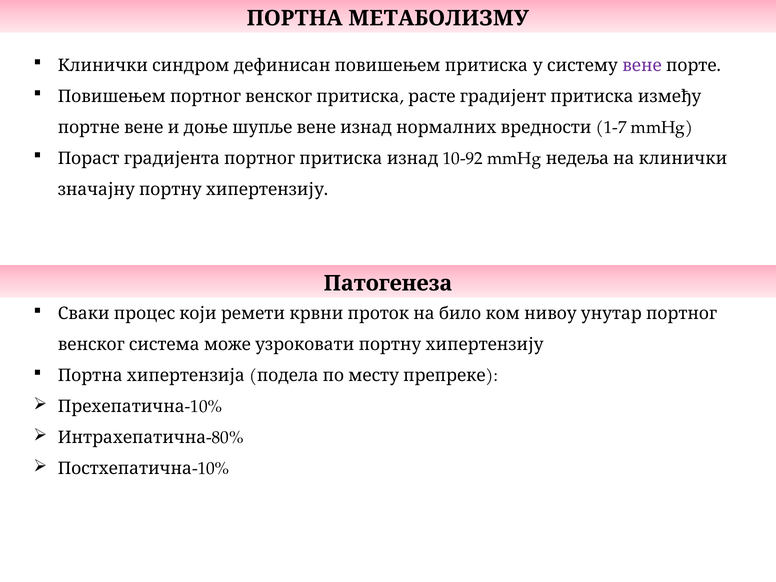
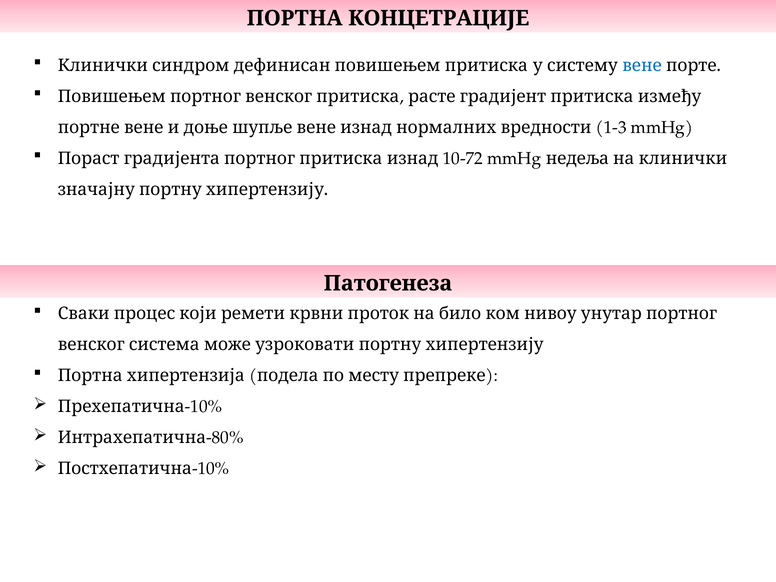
МЕТАБОЛИЗМУ: МЕТАБОЛИЗМУ -> КОНЦЕТРАЦИЈЕ (439, 18)
вене colour: purple -> blue (642, 66)
1-7: 1-7 -> 1-3 (611, 128)
10-92: 10-92 -> 10-72 (463, 159)
